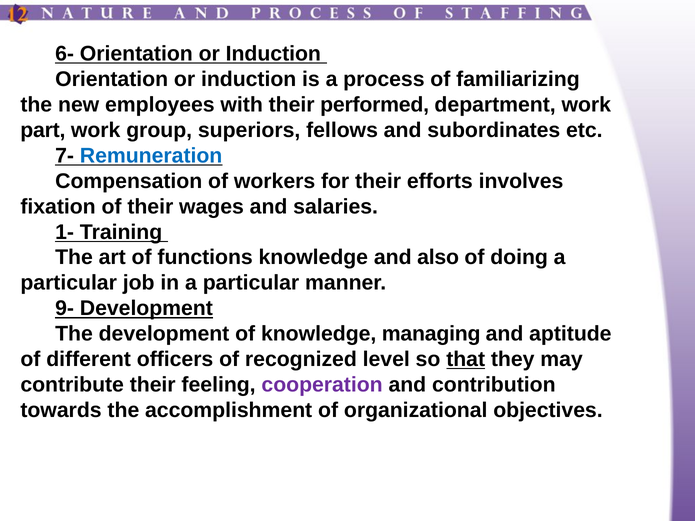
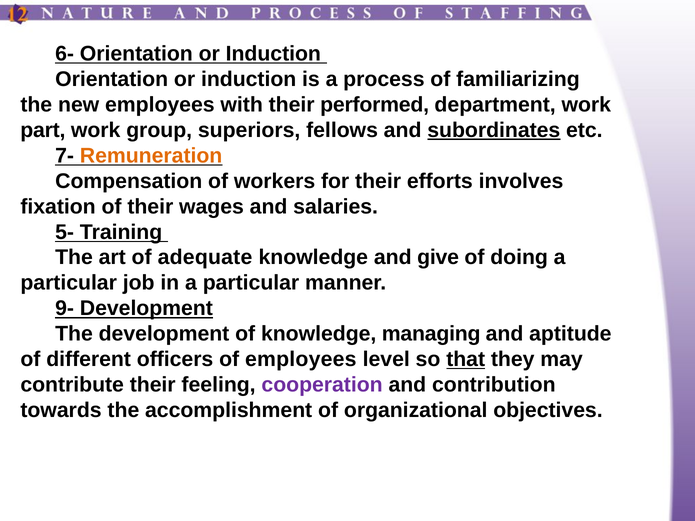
subordinates underline: none -> present (494, 130)
Remuneration colour: blue -> orange (151, 156)
1-: 1- -> 5- (65, 232)
functions: functions -> adequate (205, 258)
also: also -> give (438, 258)
of recognized: recognized -> employees (301, 359)
